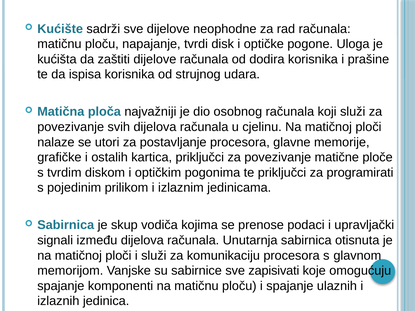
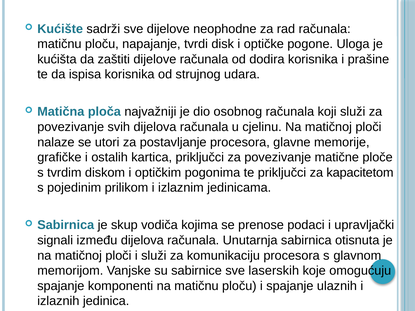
programirati: programirati -> kapacitetom (360, 173)
zapisivati: zapisivati -> laserskih (274, 271)
